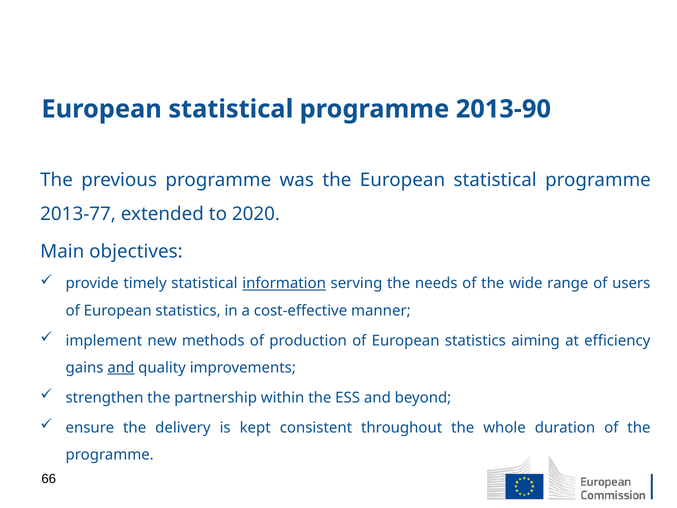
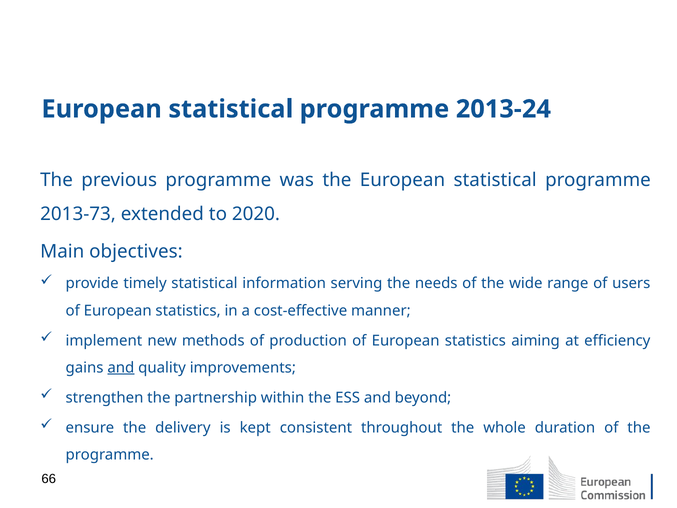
2013-90: 2013-90 -> 2013-24 (503, 109)
2013-77: 2013-77 -> 2013-73 (78, 214)
information underline: present -> none (284, 283)
